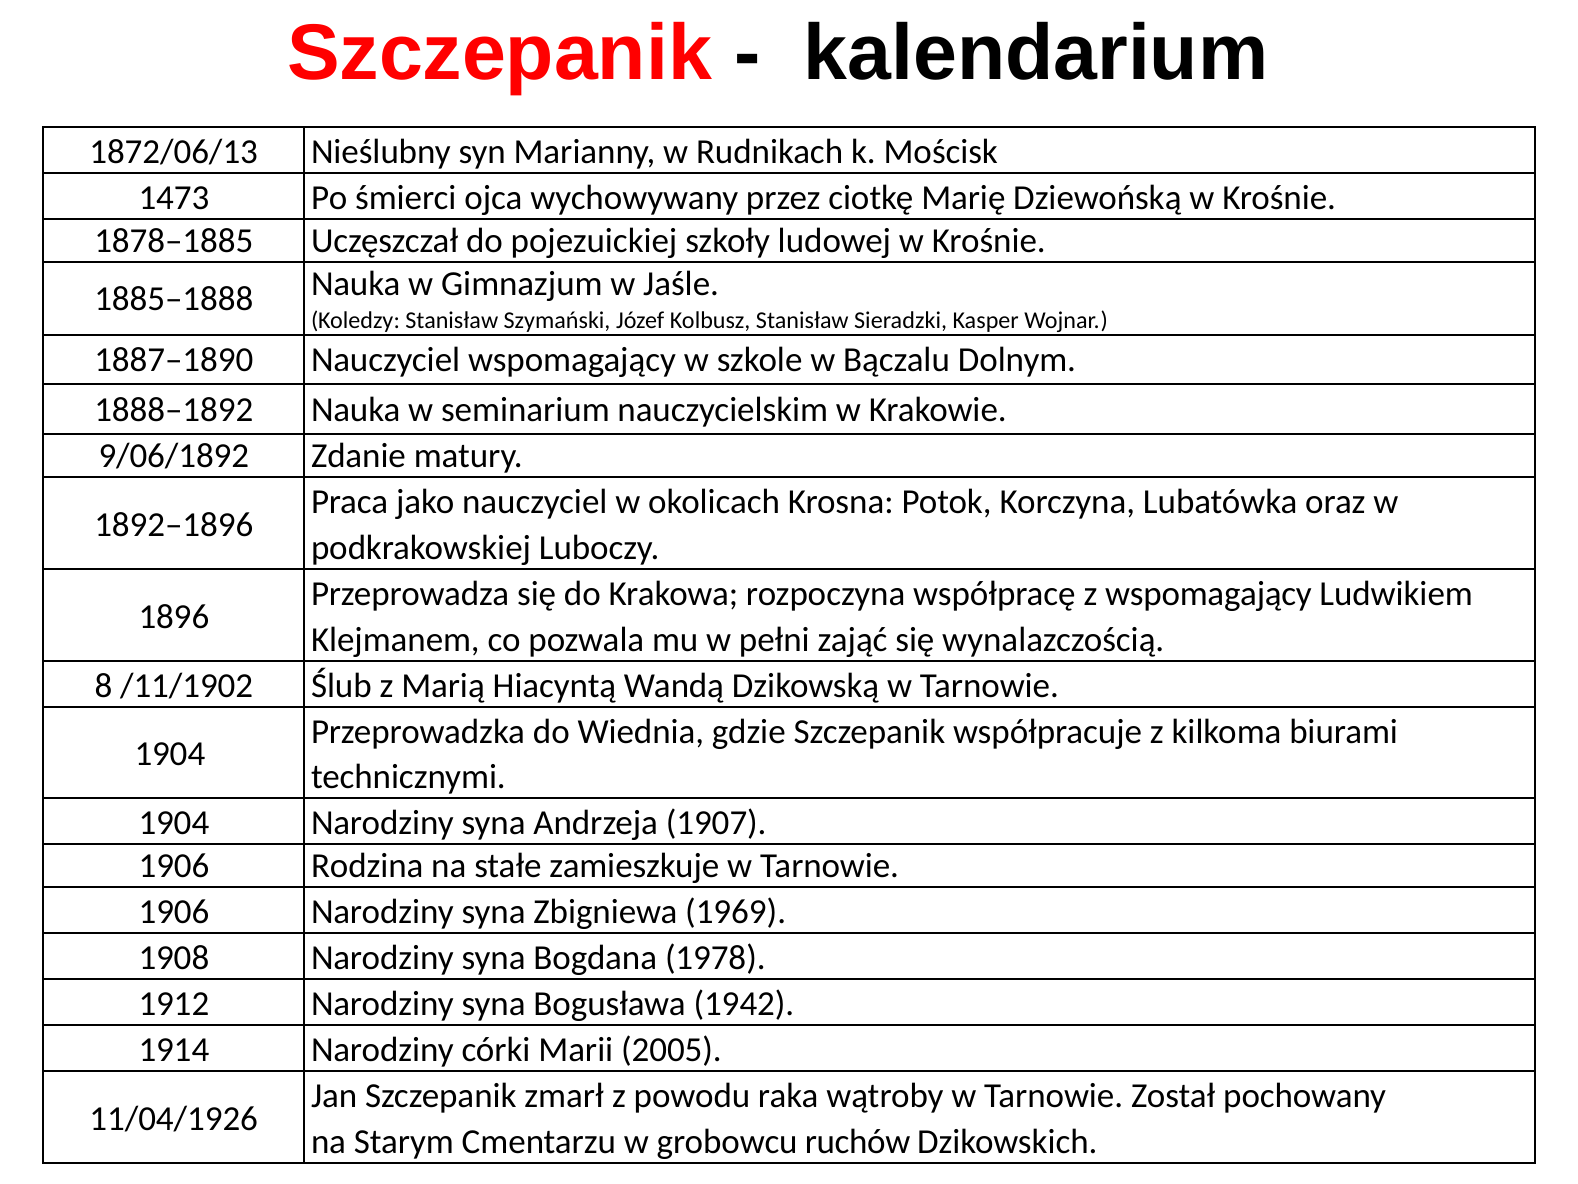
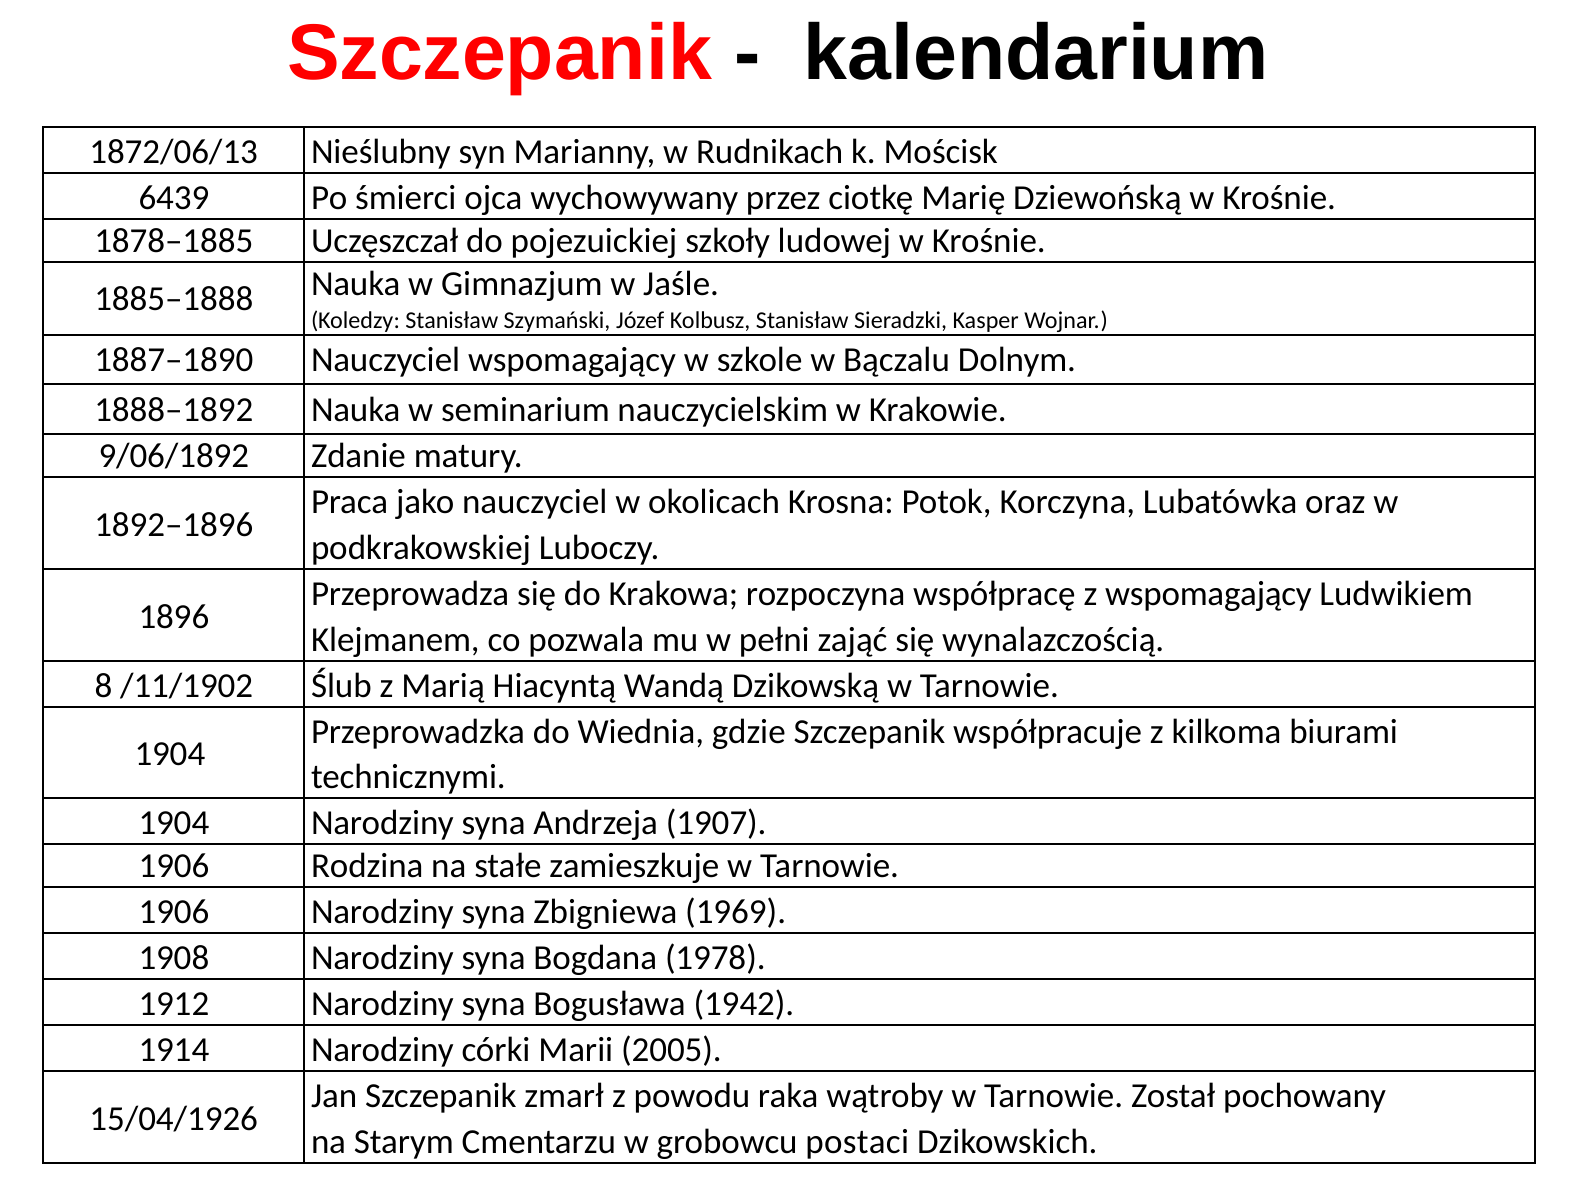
1473: 1473 -> 6439 (174, 198)
11/04/1926: 11/04/1926 -> 15/04/1926 (174, 1118)
ruchów: ruchów -> postaci (857, 1141)
